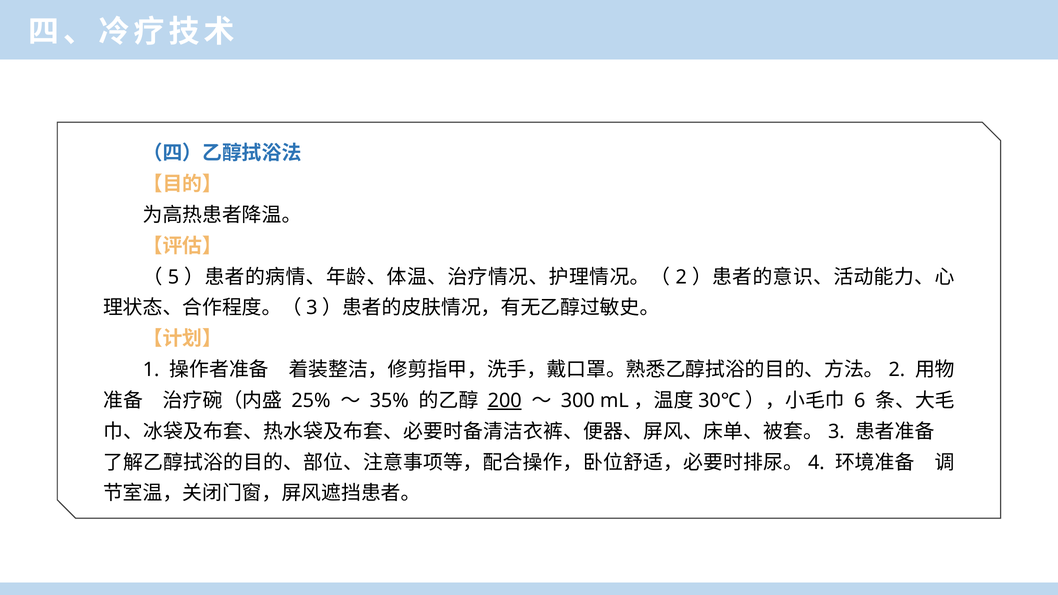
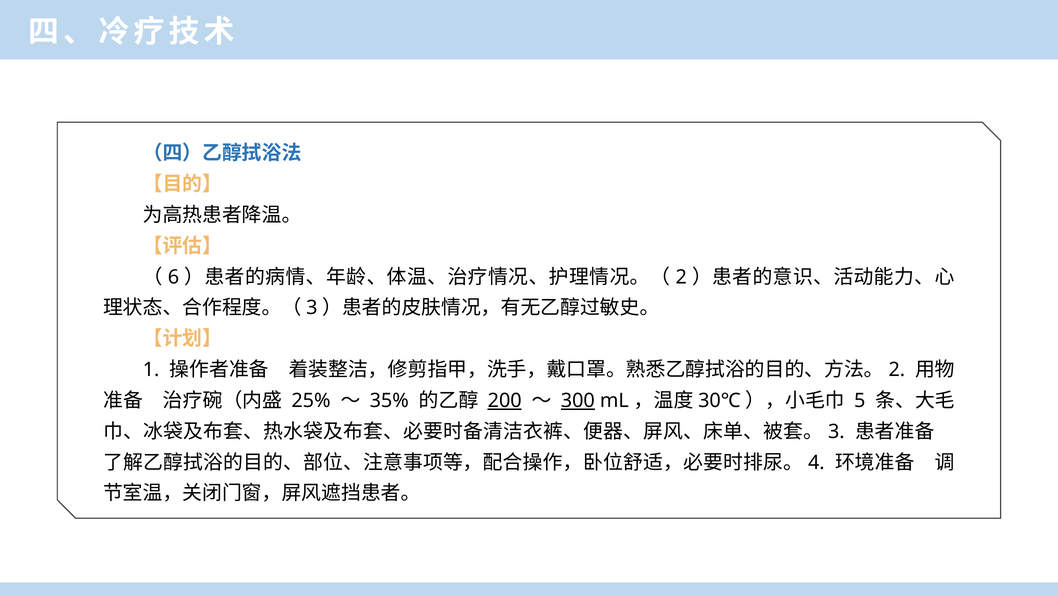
5: 5 -> 6 (173, 277)
300 underline: none -> present (578, 401)
6: 6 -> 5 (860, 401)
